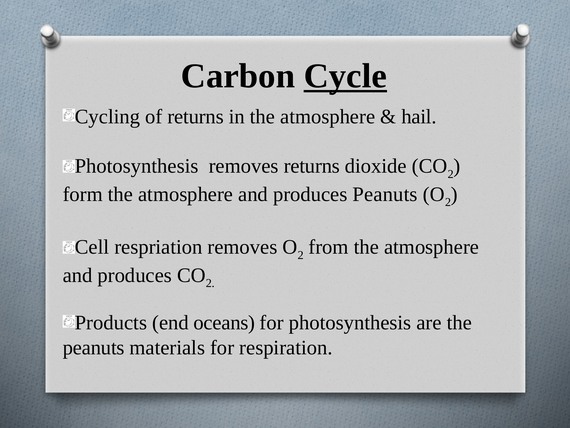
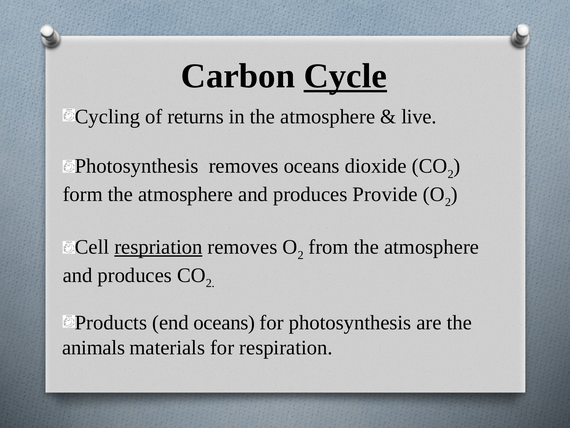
hail: hail -> live (419, 116)
removes returns: returns -> oceans (312, 166)
produces Peanuts: Peanuts -> Provide (385, 194)
respriation underline: none -> present (158, 247)
peanuts: peanuts -> animals (94, 347)
